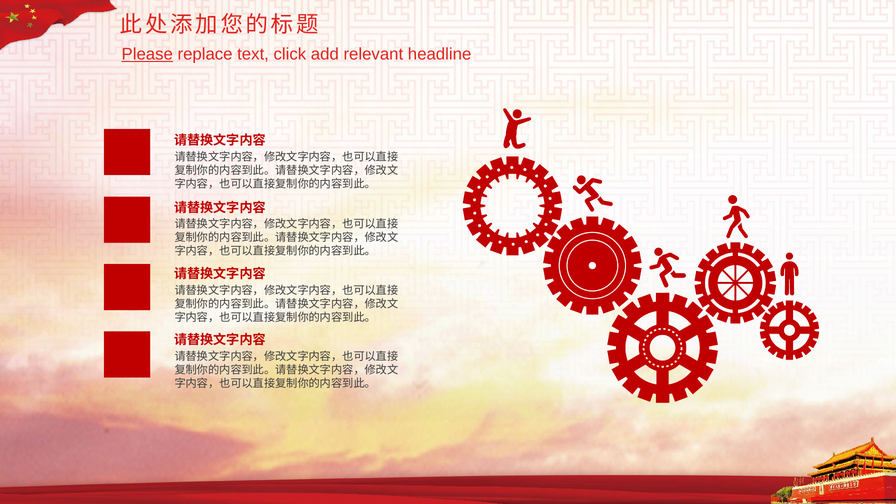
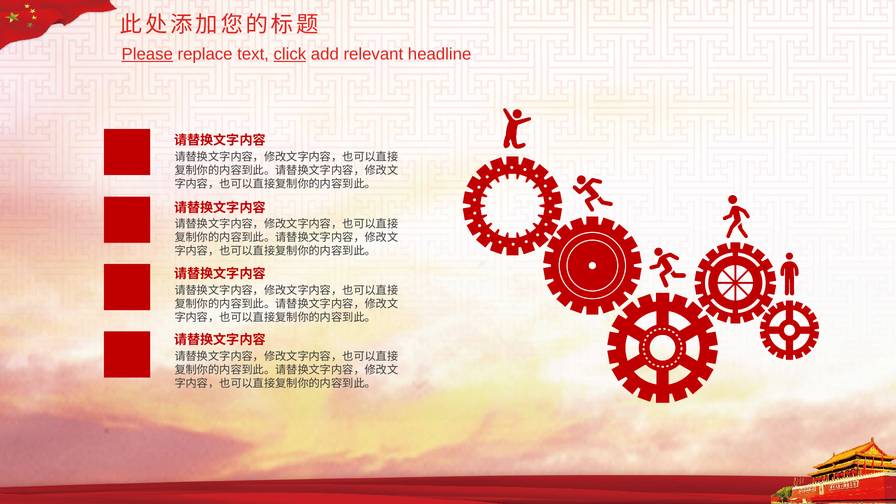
click underline: none -> present (290, 54)
